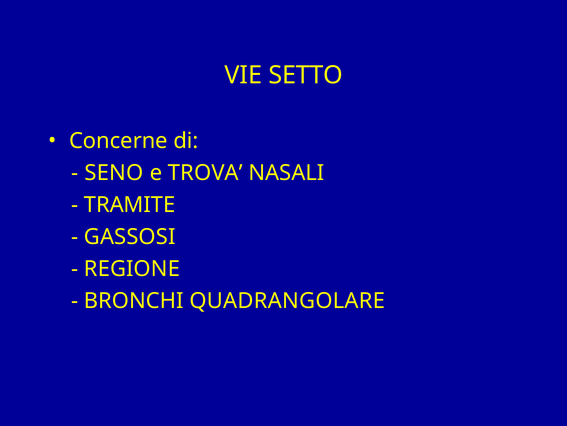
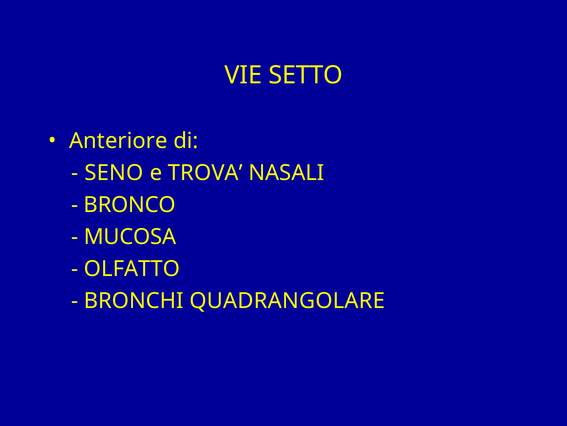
Concerne: Concerne -> Anteriore (118, 141)
TRAMITE: TRAMITE -> BRONCO (130, 204)
GASSOSI: GASSOSI -> MUCOSA (130, 236)
REGIONE: REGIONE -> OLFATTO (132, 268)
